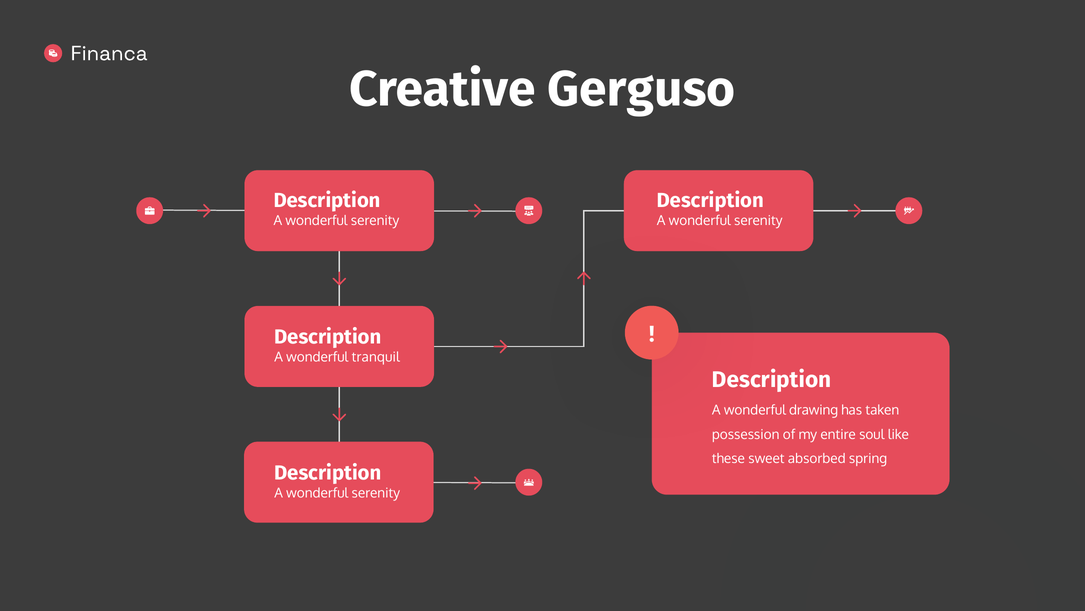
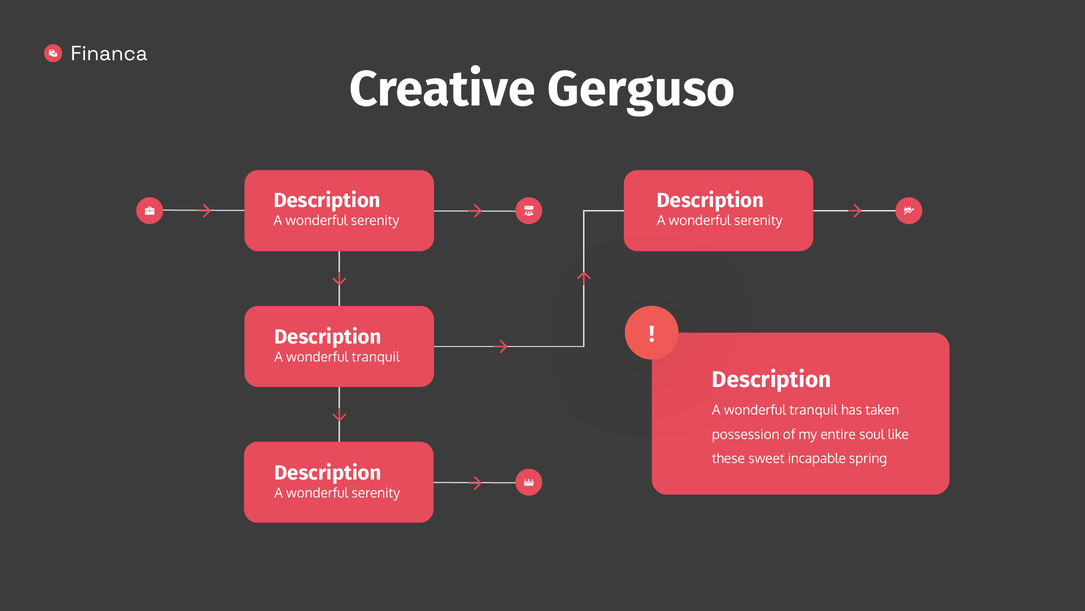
drawing: drawing -> tranquil (813, 410)
absorbed: absorbed -> incapable (817, 458)
